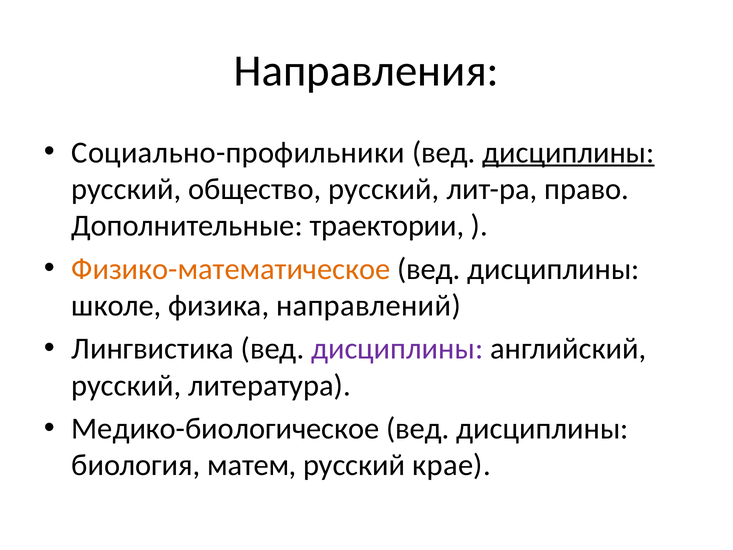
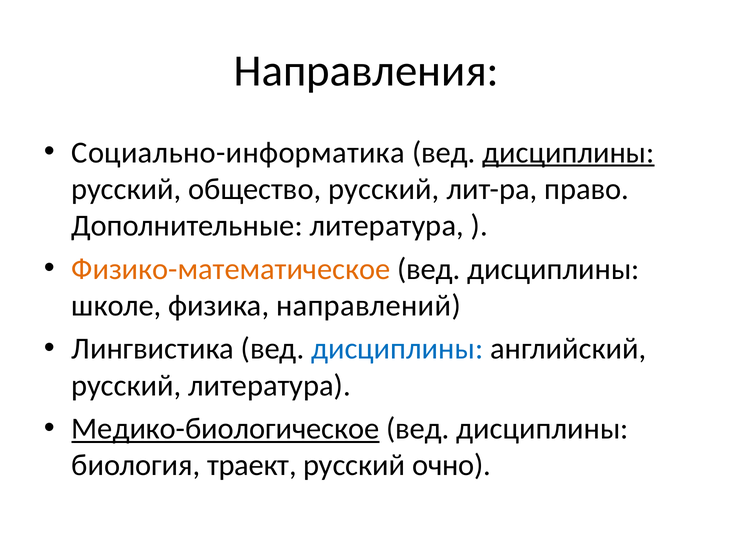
Социально-профильники: Социально-профильники -> Социально-информатика (238, 152)
Дополнительные траектории: траектории -> литература (387, 226)
дисциплины colour: purple -> blue (397, 349)
Медико-биологическое underline: none -> present (225, 429)
матем: матем -> траект (252, 465)
крае: крае -> очно (452, 465)
